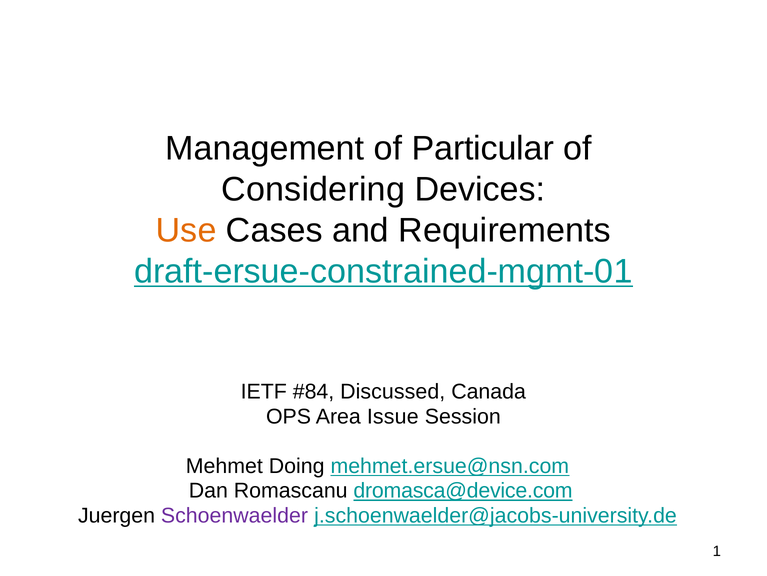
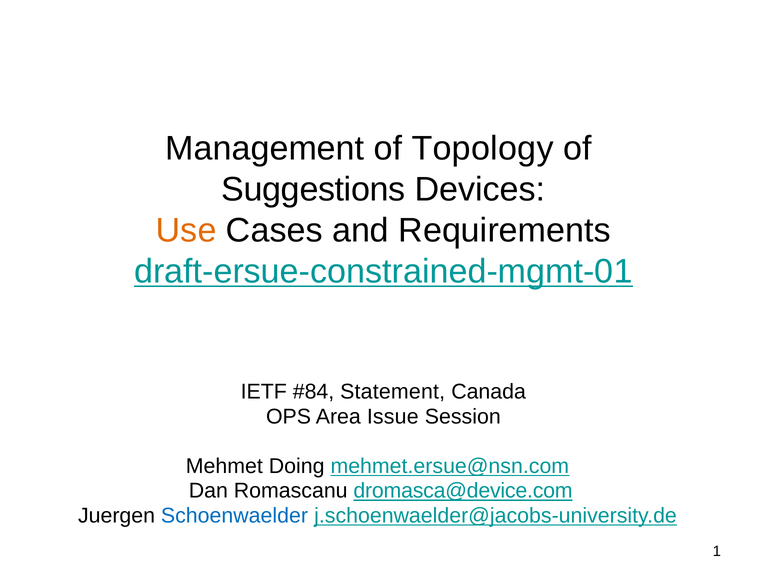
Particular: Particular -> Topology (483, 148)
Considering: Considering -> Suggestions (313, 189)
Discussed: Discussed -> Statement (393, 391)
Schoenwaelder colour: purple -> blue (234, 515)
